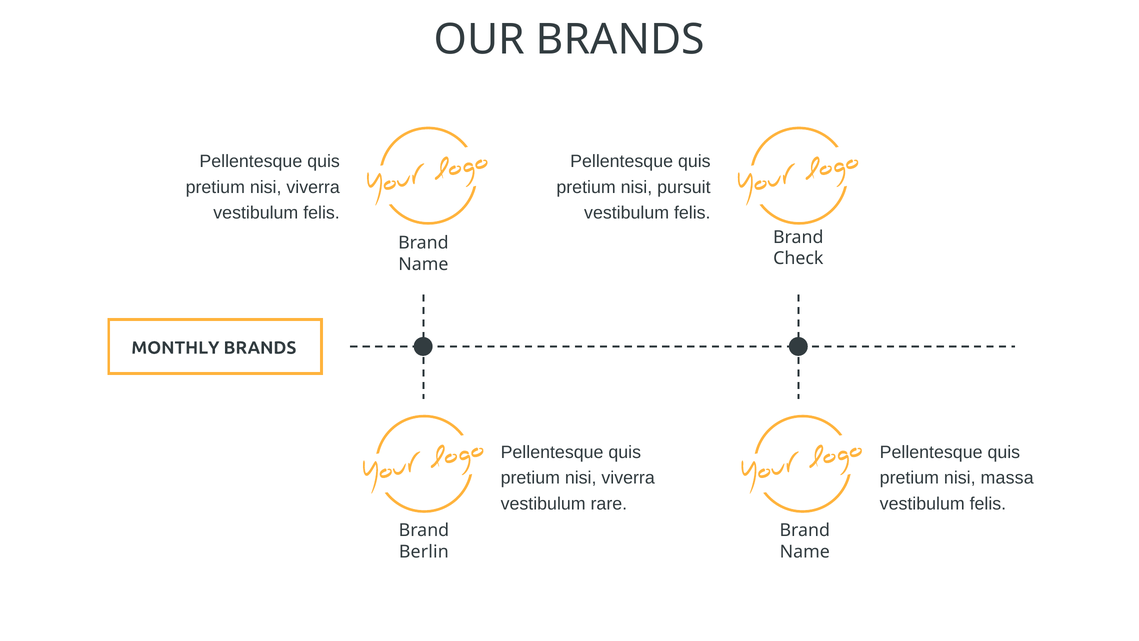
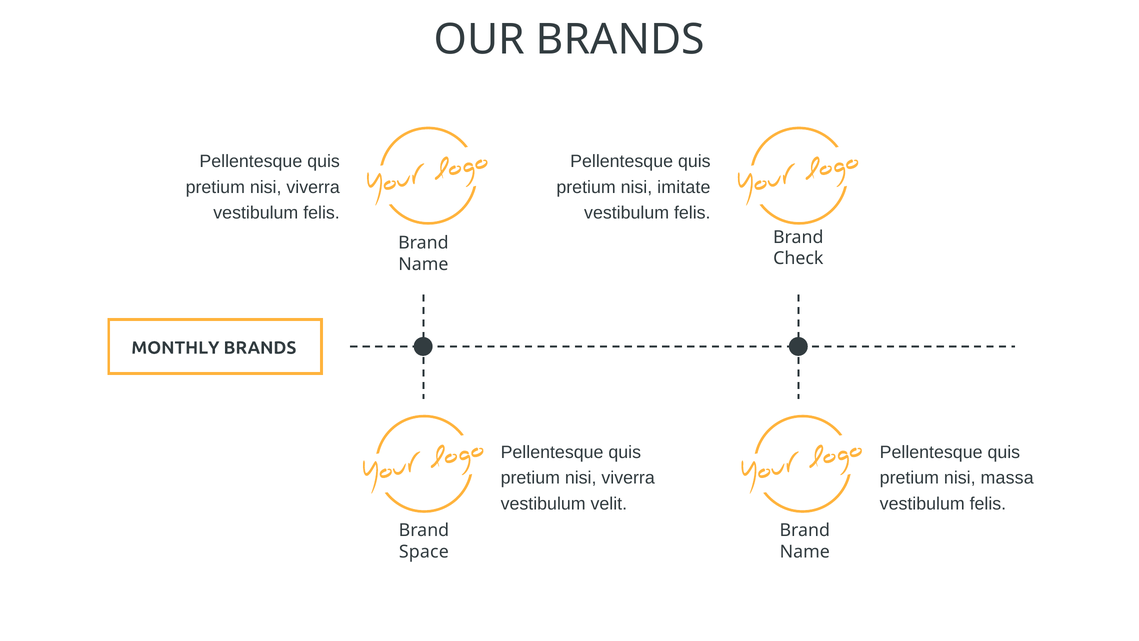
pursuit: pursuit -> imitate (684, 187)
rare: rare -> velit (609, 503)
Berlin: Berlin -> Space (424, 551)
